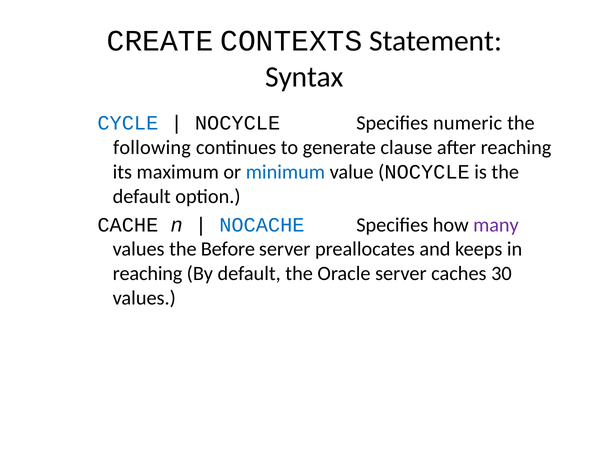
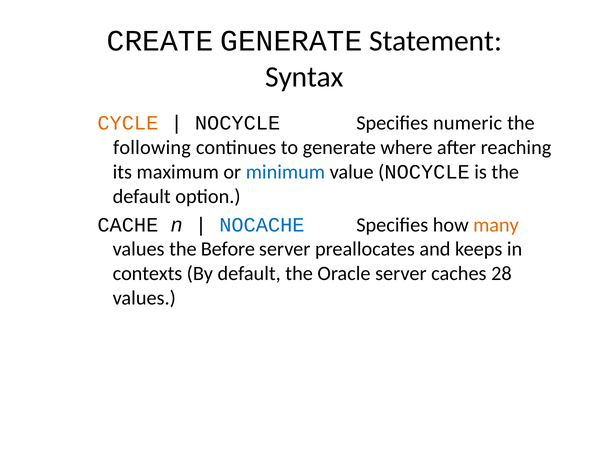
CREATE CONTEXTS: CONTEXTS -> GENERATE (291, 41)
CYCLE colour: blue -> orange (128, 123)
clause: clause -> where (407, 148)
many colour: purple -> orange (496, 225)
reaching: reaching -> contexts (147, 273)
30: 30 -> 28 (501, 273)
